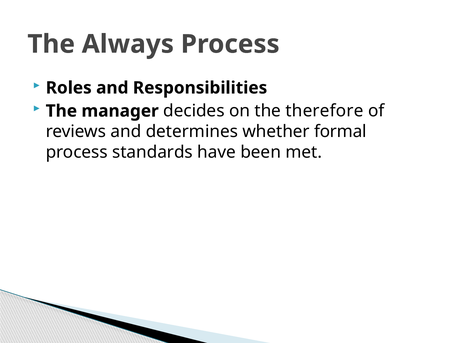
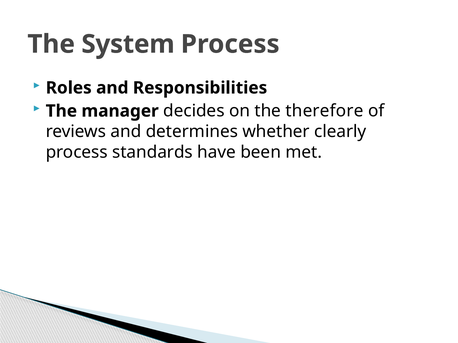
Always: Always -> System (128, 44)
formal: formal -> clearly (340, 132)
